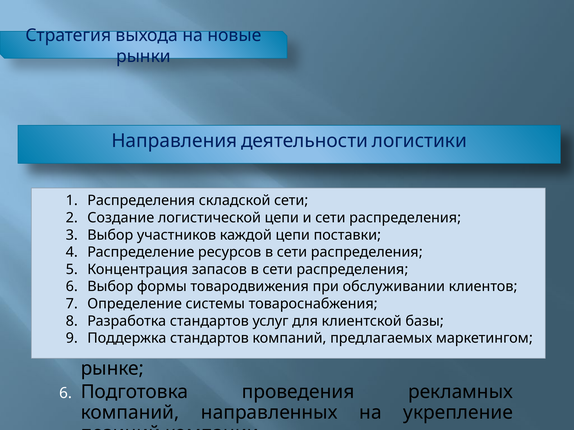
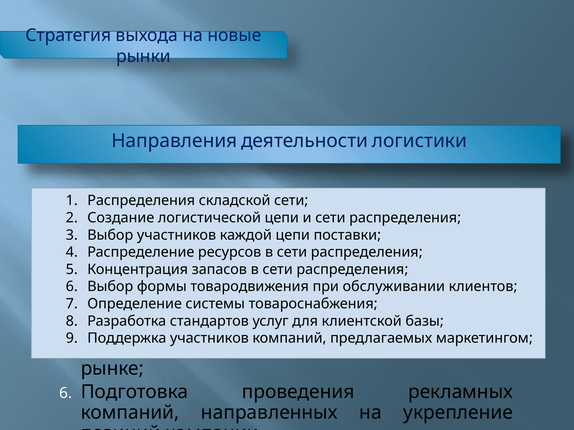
стандартов: стандартов -> участников (209, 339)
